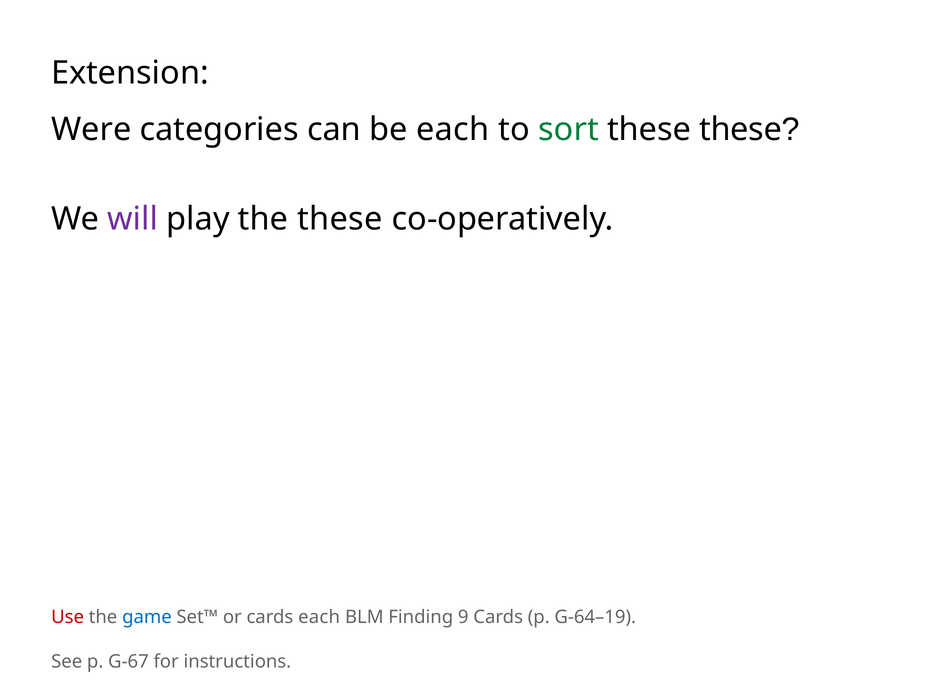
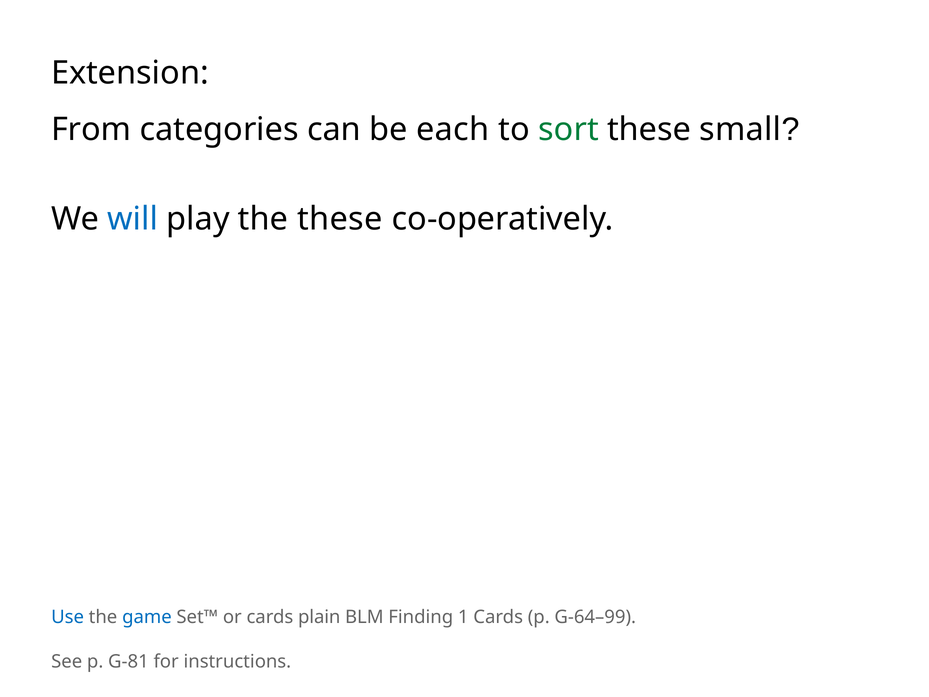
Were: Were -> From (91, 129)
these these: these -> small (740, 129)
will colour: purple -> blue (133, 219)
Use colour: red -> blue (68, 617)
cards each: each -> plain (319, 617)
9: 9 -> 1 (463, 617)
G-64–19: G-64–19 -> G-64–99 (595, 617)
G-67: G-67 -> G-81 (128, 662)
